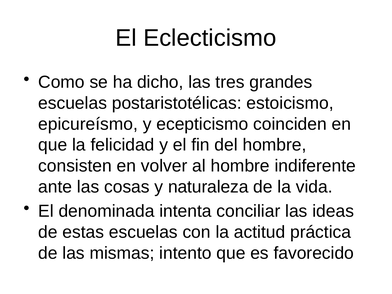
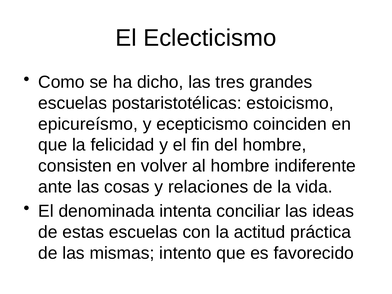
naturaleza: naturaleza -> relaciones (208, 187)
